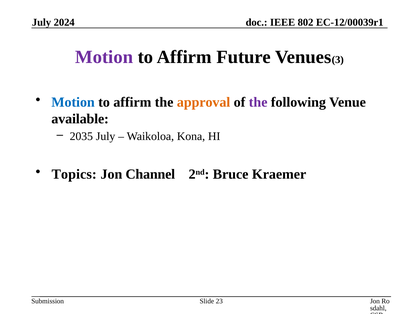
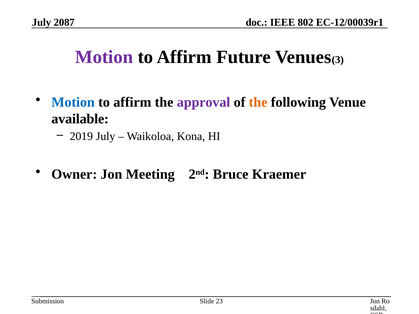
2024: 2024 -> 2087 (64, 22)
approval colour: orange -> purple (204, 102)
the colour: purple -> orange (258, 102)
2035: 2035 -> 2019 (81, 137)
Topics: Topics -> Owner (74, 174)
Channel: Channel -> Meeting (150, 174)
